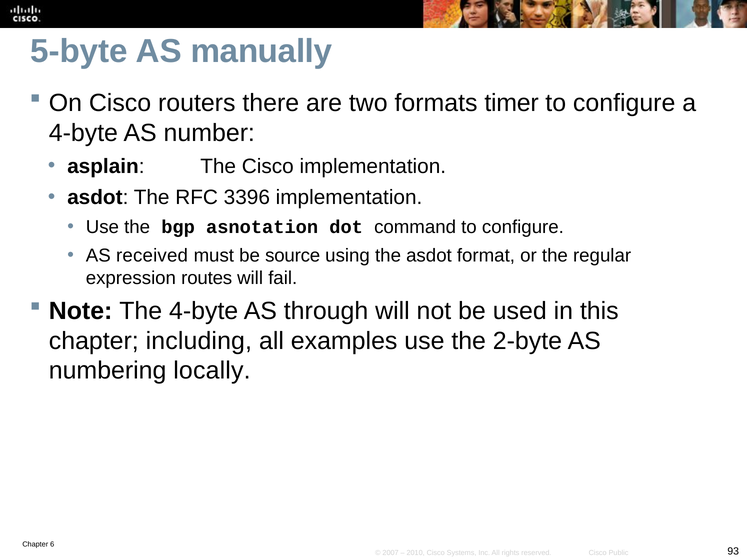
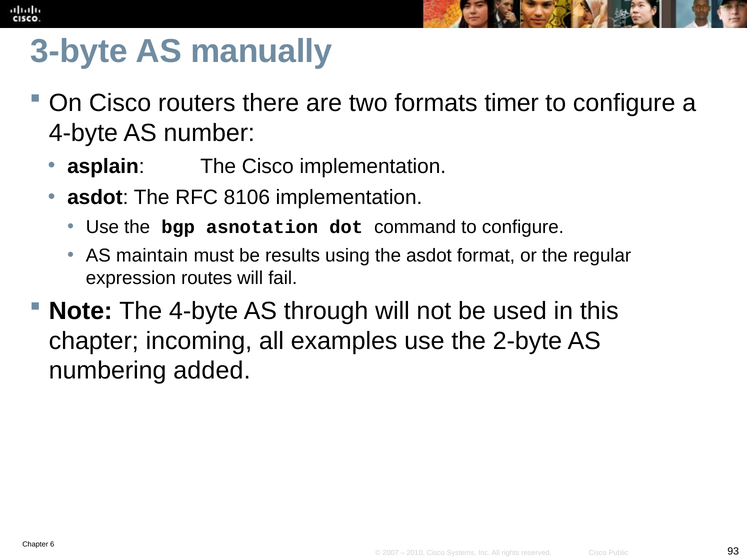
5-byte: 5-byte -> 3-byte (79, 51)
3396: 3396 -> 8106 (247, 197)
received: received -> maintain (152, 256)
source: source -> results (293, 256)
including: including -> incoming (199, 341)
locally: locally -> added (212, 371)
